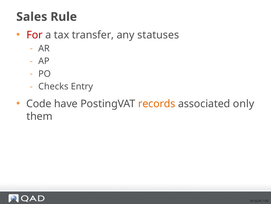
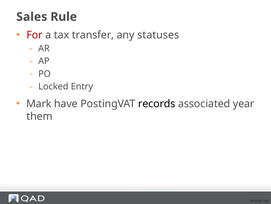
Checks: Checks -> Locked (53, 86)
Code: Code -> Mark (39, 103)
records colour: orange -> black (157, 103)
only: only -> year (244, 103)
